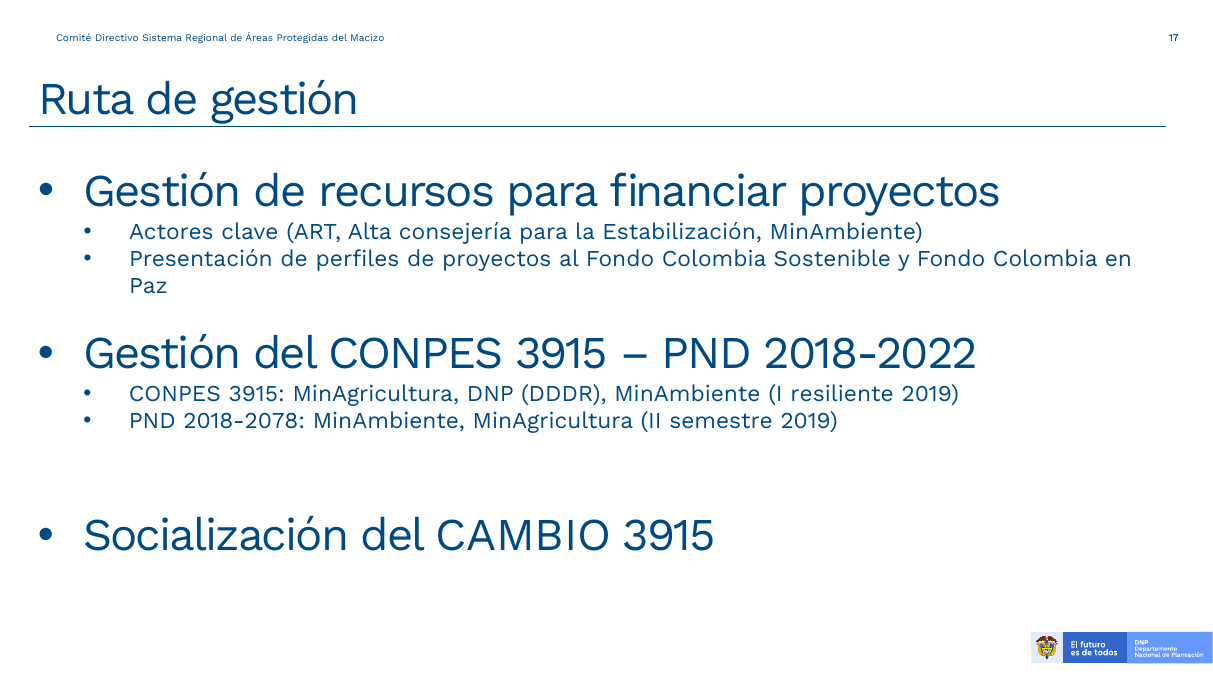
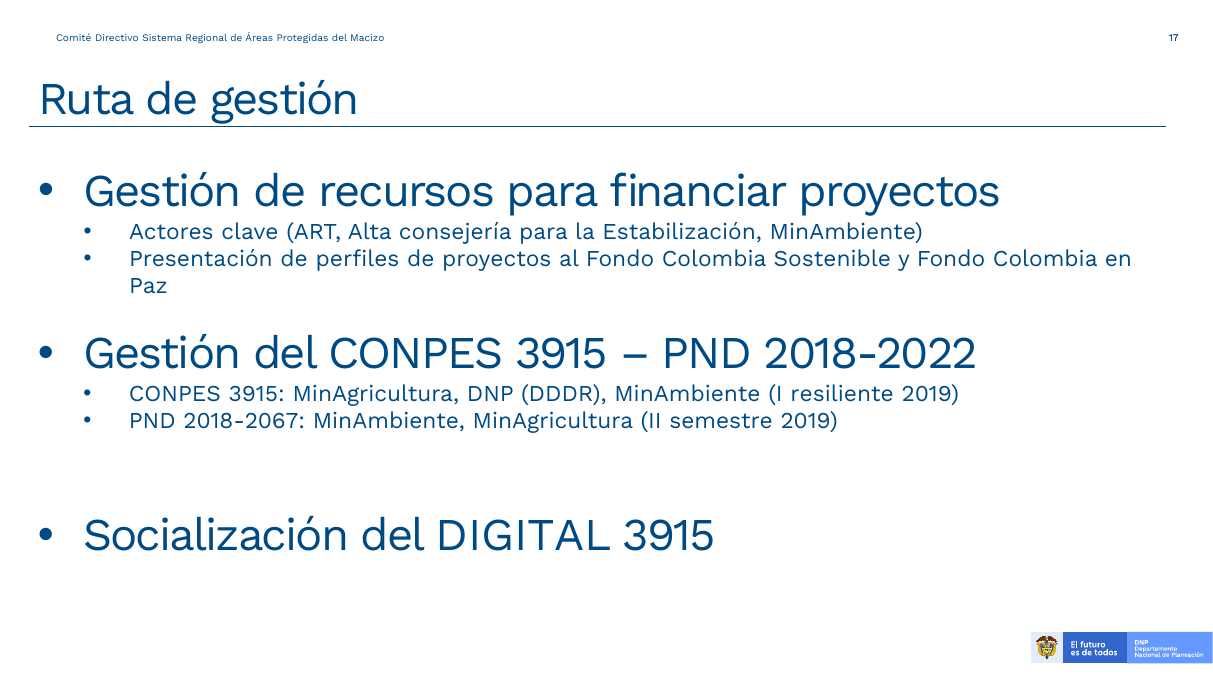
2018-2078: 2018-2078 -> 2018-2067 (244, 421)
CAMBIO: CAMBIO -> DIGITAL (524, 536)
